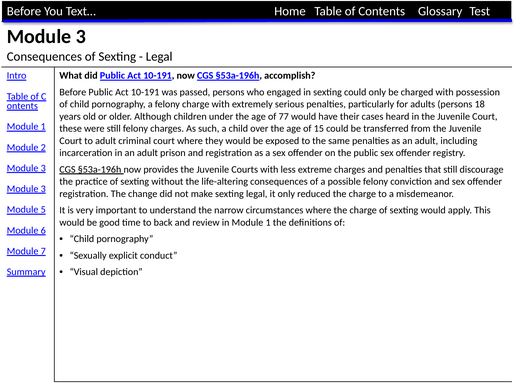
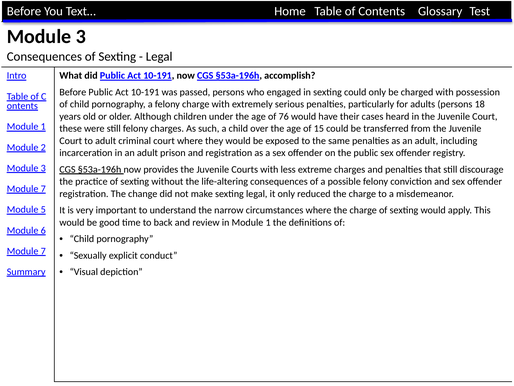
77: 77 -> 76 (284, 116)
3: 3 -> 7 (43, 189)
